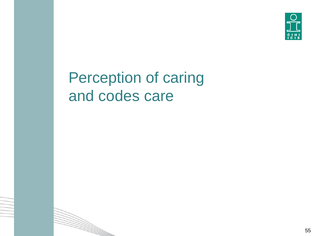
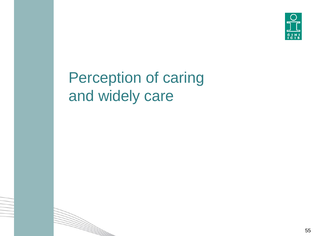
codes: codes -> widely (119, 96)
